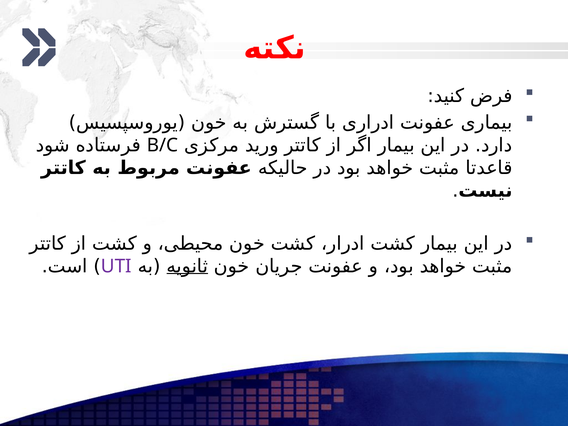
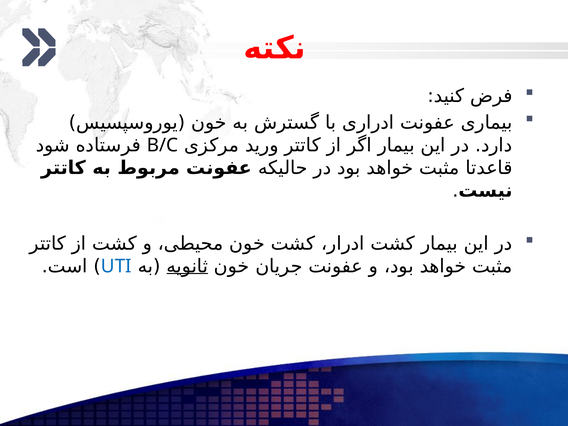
UTI colour: purple -> blue (116, 266)
